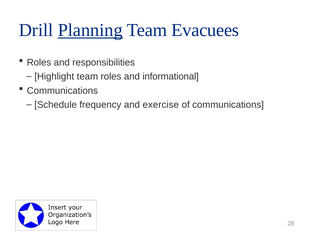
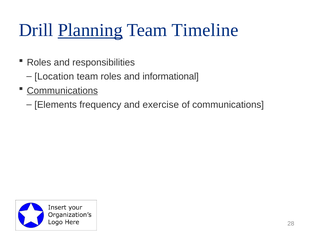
Evacuees: Evacuees -> Timeline (205, 30)
Highlight: Highlight -> Location (54, 77)
Communications underline: none -> present (62, 91)
Schedule: Schedule -> Elements (56, 105)
